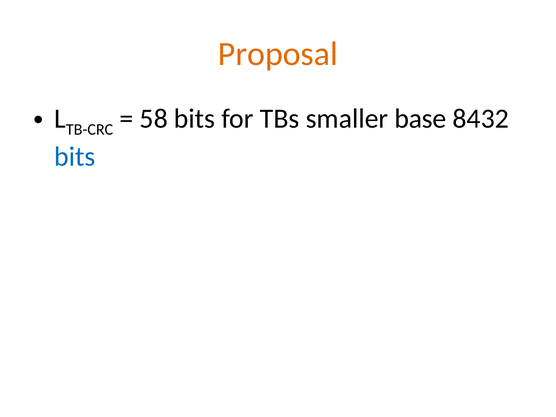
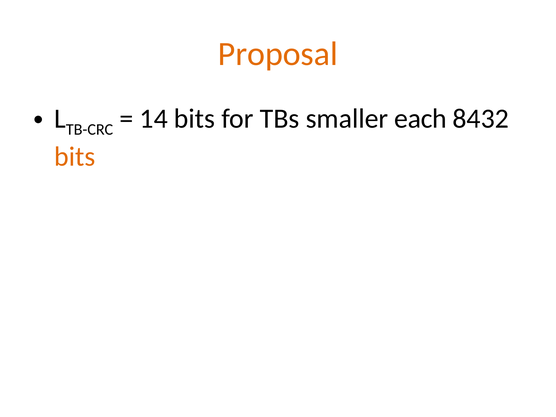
58: 58 -> 14 (154, 119)
base: base -> each (421, 119)
bits colour: blue -> orange (75, 157)
